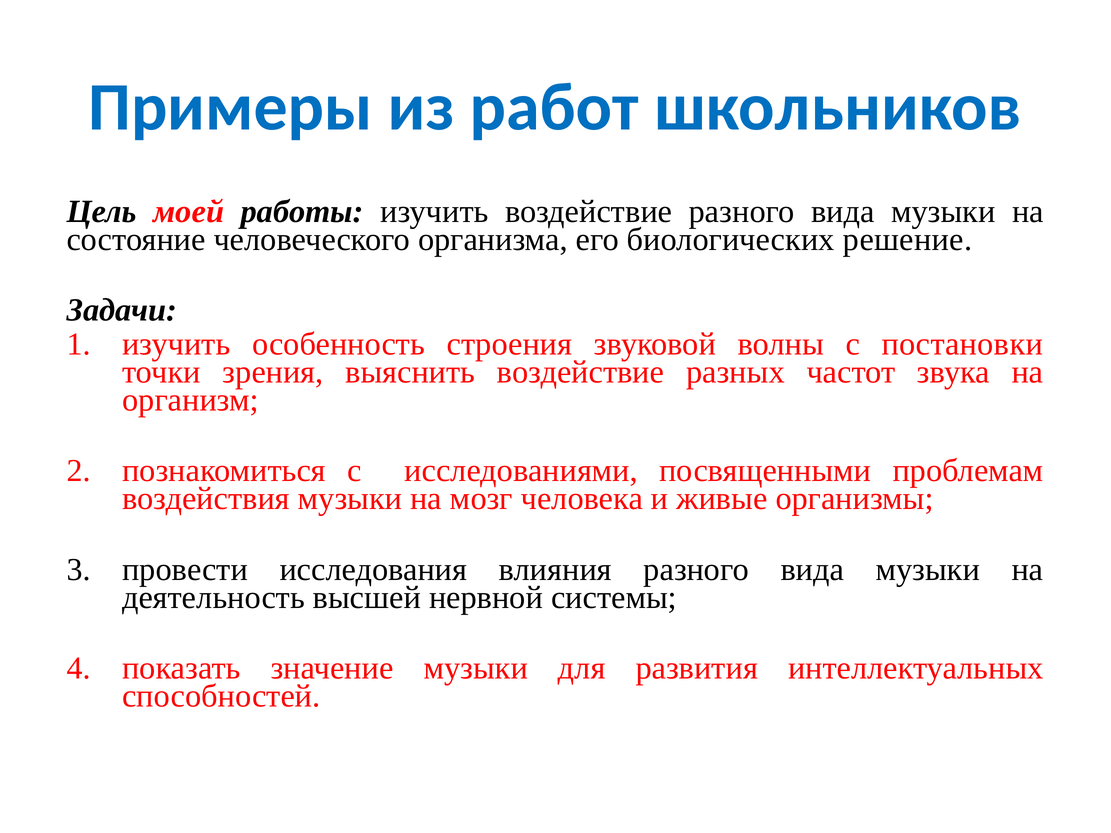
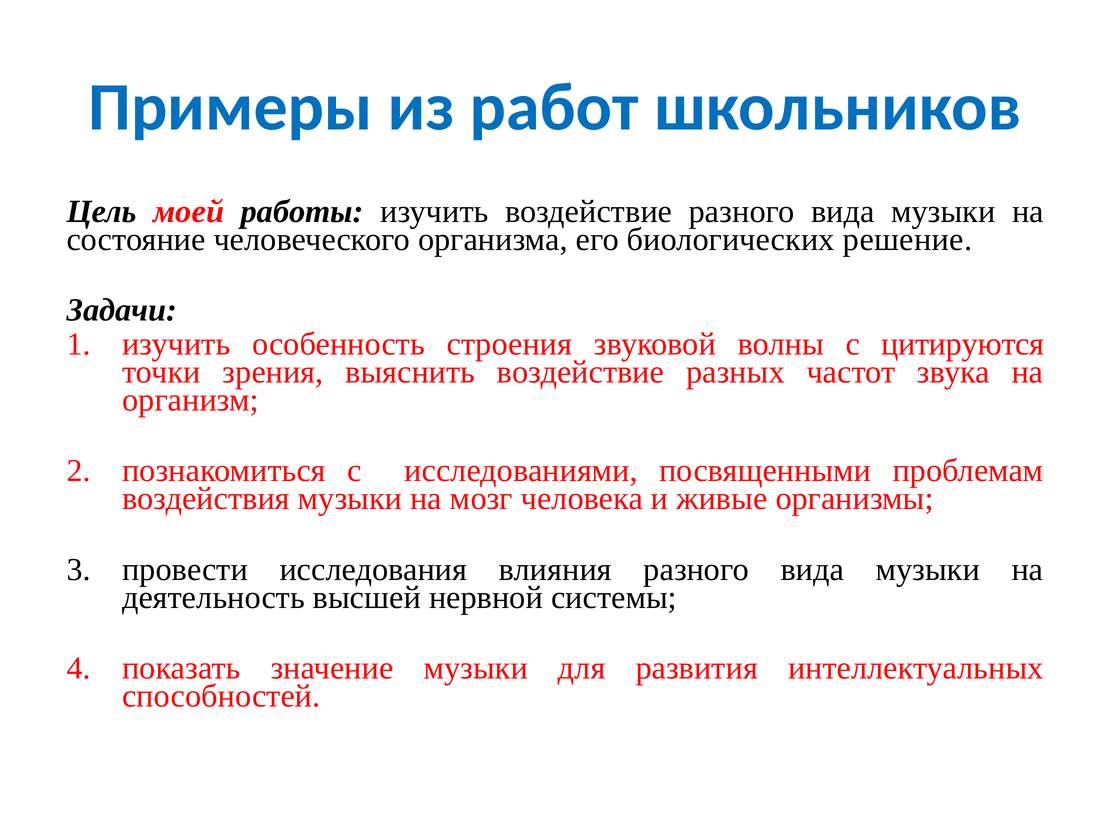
постановки: постановки -> цитируются (963, 344)
